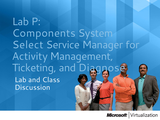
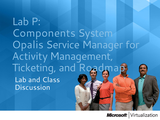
Select: Select -> Opalis (28, 45)
Diagnose: Diagnose -> Roadmap (102, 68)
